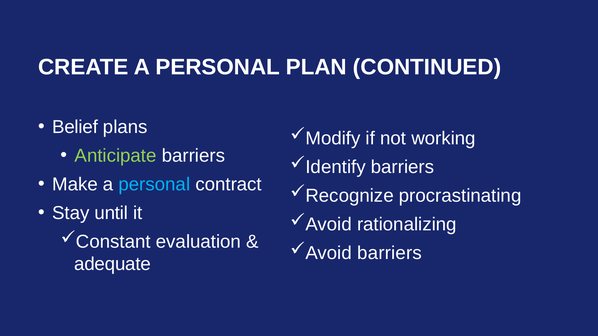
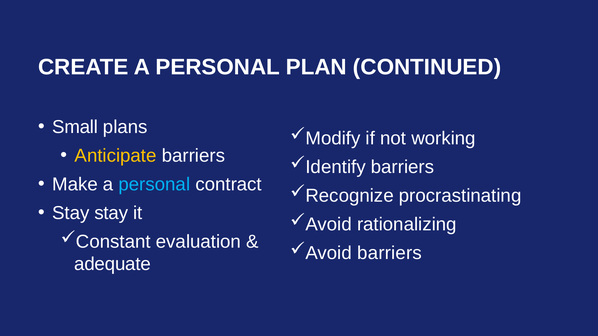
Belief: Belief -> Small (75, 127)
Anticipate colour: light green -> yellow (116, 156)
Stay until: until -> stay (111, 213)
